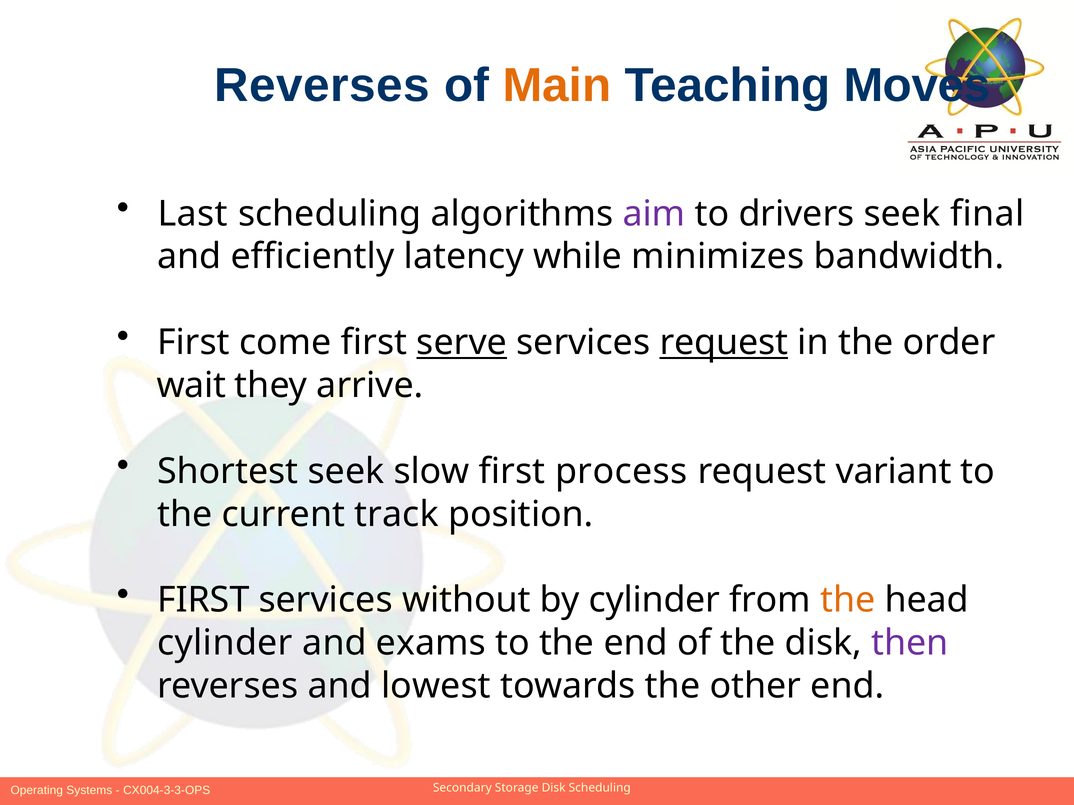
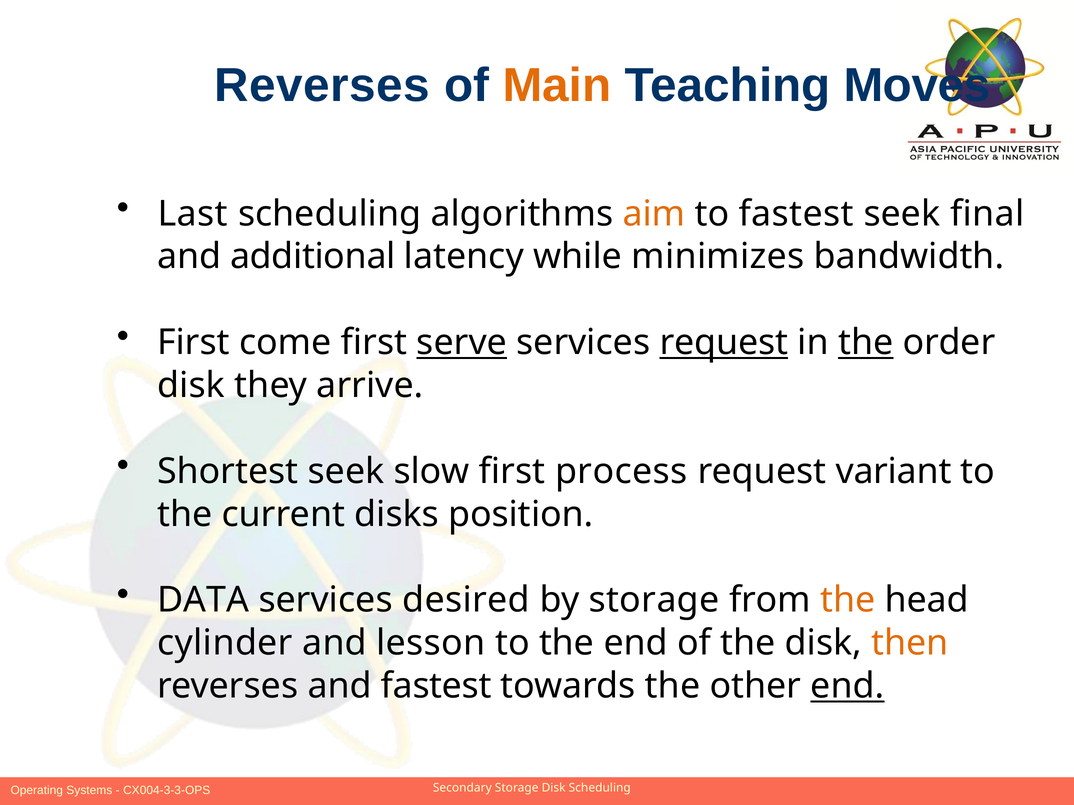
aim colour: purple -> orange (654, 214)
to drivers: drivers -> fastest (796, 214)
efficiently: efficiently -> additional (313, 257)
the underline: none -> present (866, 343)
wait: wait -> disk (191, 386)
track: track -> disks (397, 515)
FIRST: FIRST -> DATA (203, 600)
without: without -> desired (466, 600)
by cylinder: cylinder -> storage (654, 600)
exams: exams -> lesson (431, 643)
then colour: purple -> orange (910, 643)
and lowest: lowest -> fastest (436, 686)
end underline: none -> present (847, 686)
